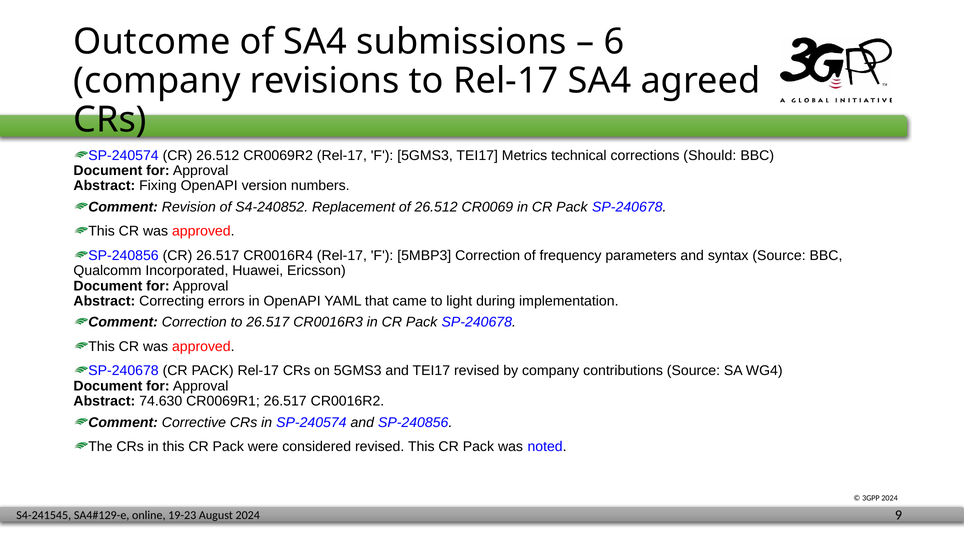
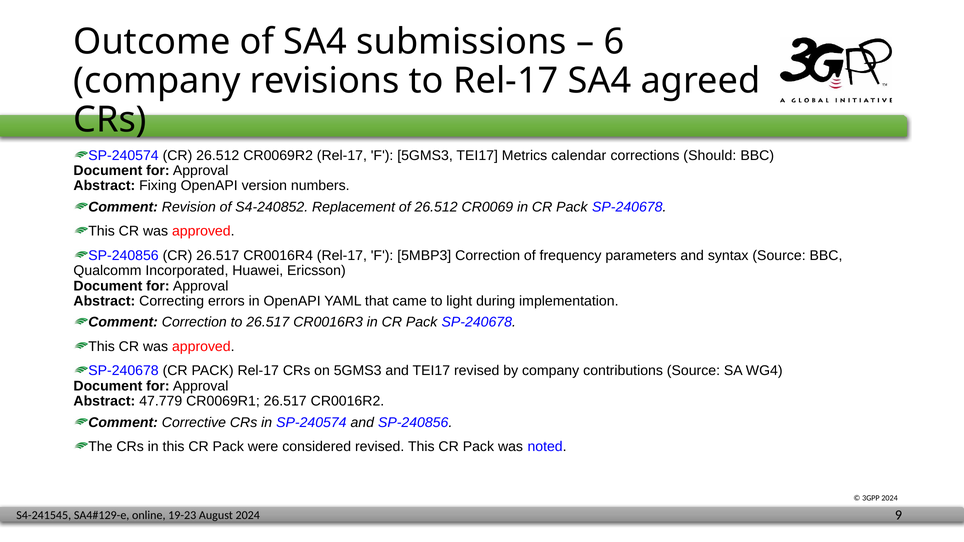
technical: technical -> calendar (579, 155)
74.630: 74.630 -> 47.779 (161, 401)
